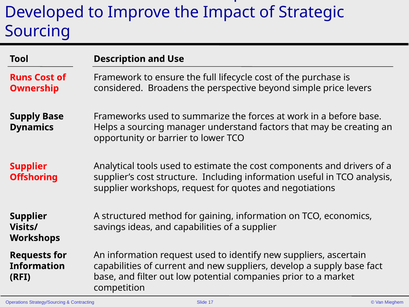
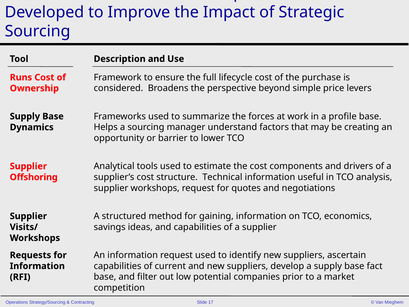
before: before -> profile (343, 116)
Including: Including -> Technical (222, 177)
